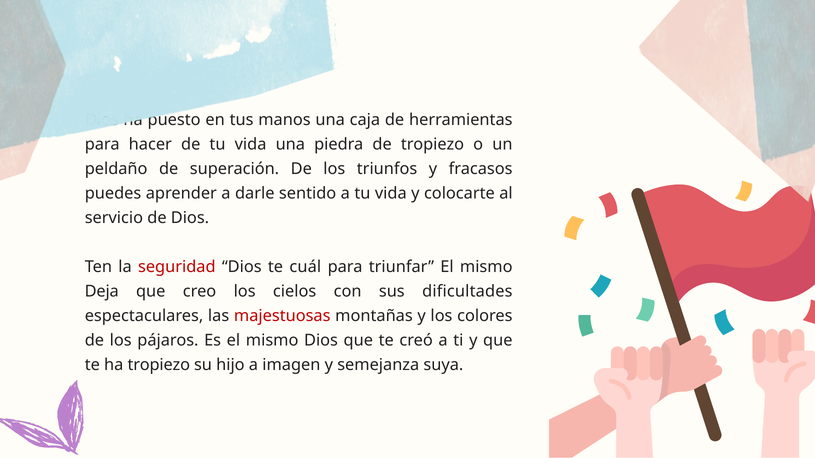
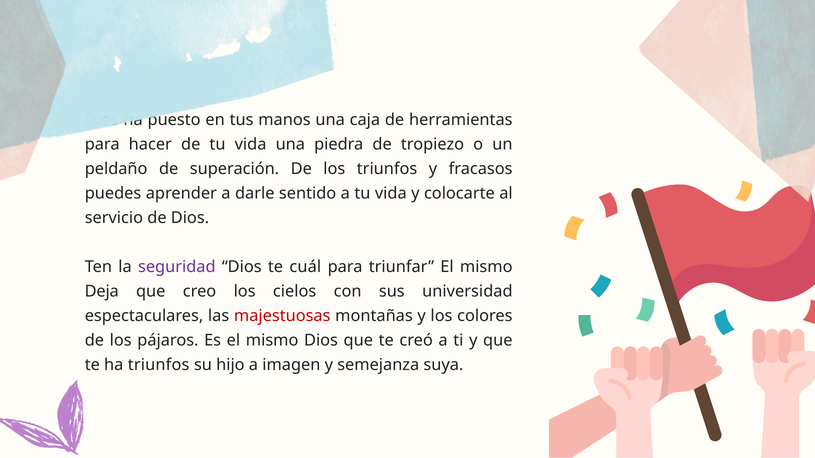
seguridad colour: red -> purple (177, 267)
dificultades: dificultades -> universidad (467, 292)
ha tropiezo: tropiezo -> triunfos (159, 365)
